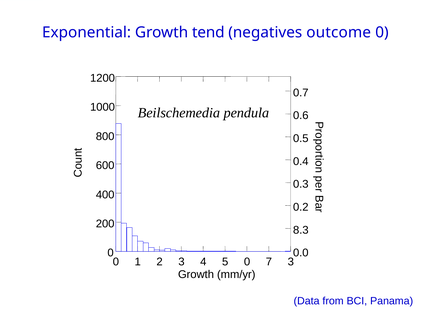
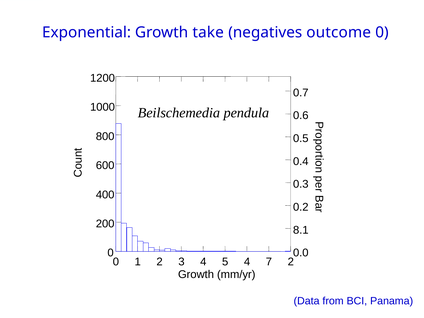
tend: tend -> take (208, 32)
8.3: 8.3 -> 8.1 (301, 230)
5 0: 0 -> 4 (247, 262)
7 3: 3 -> 2 (291, 262)
